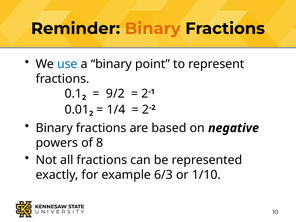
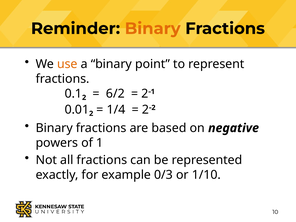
use colour: blue -> orange (67, 64)
9/2: 9/2 -> 6/2 (115, 94)
of 8: 8 -> 1 (100, 143)
6/3: 6/3 -> 0/3 (163, 175)
